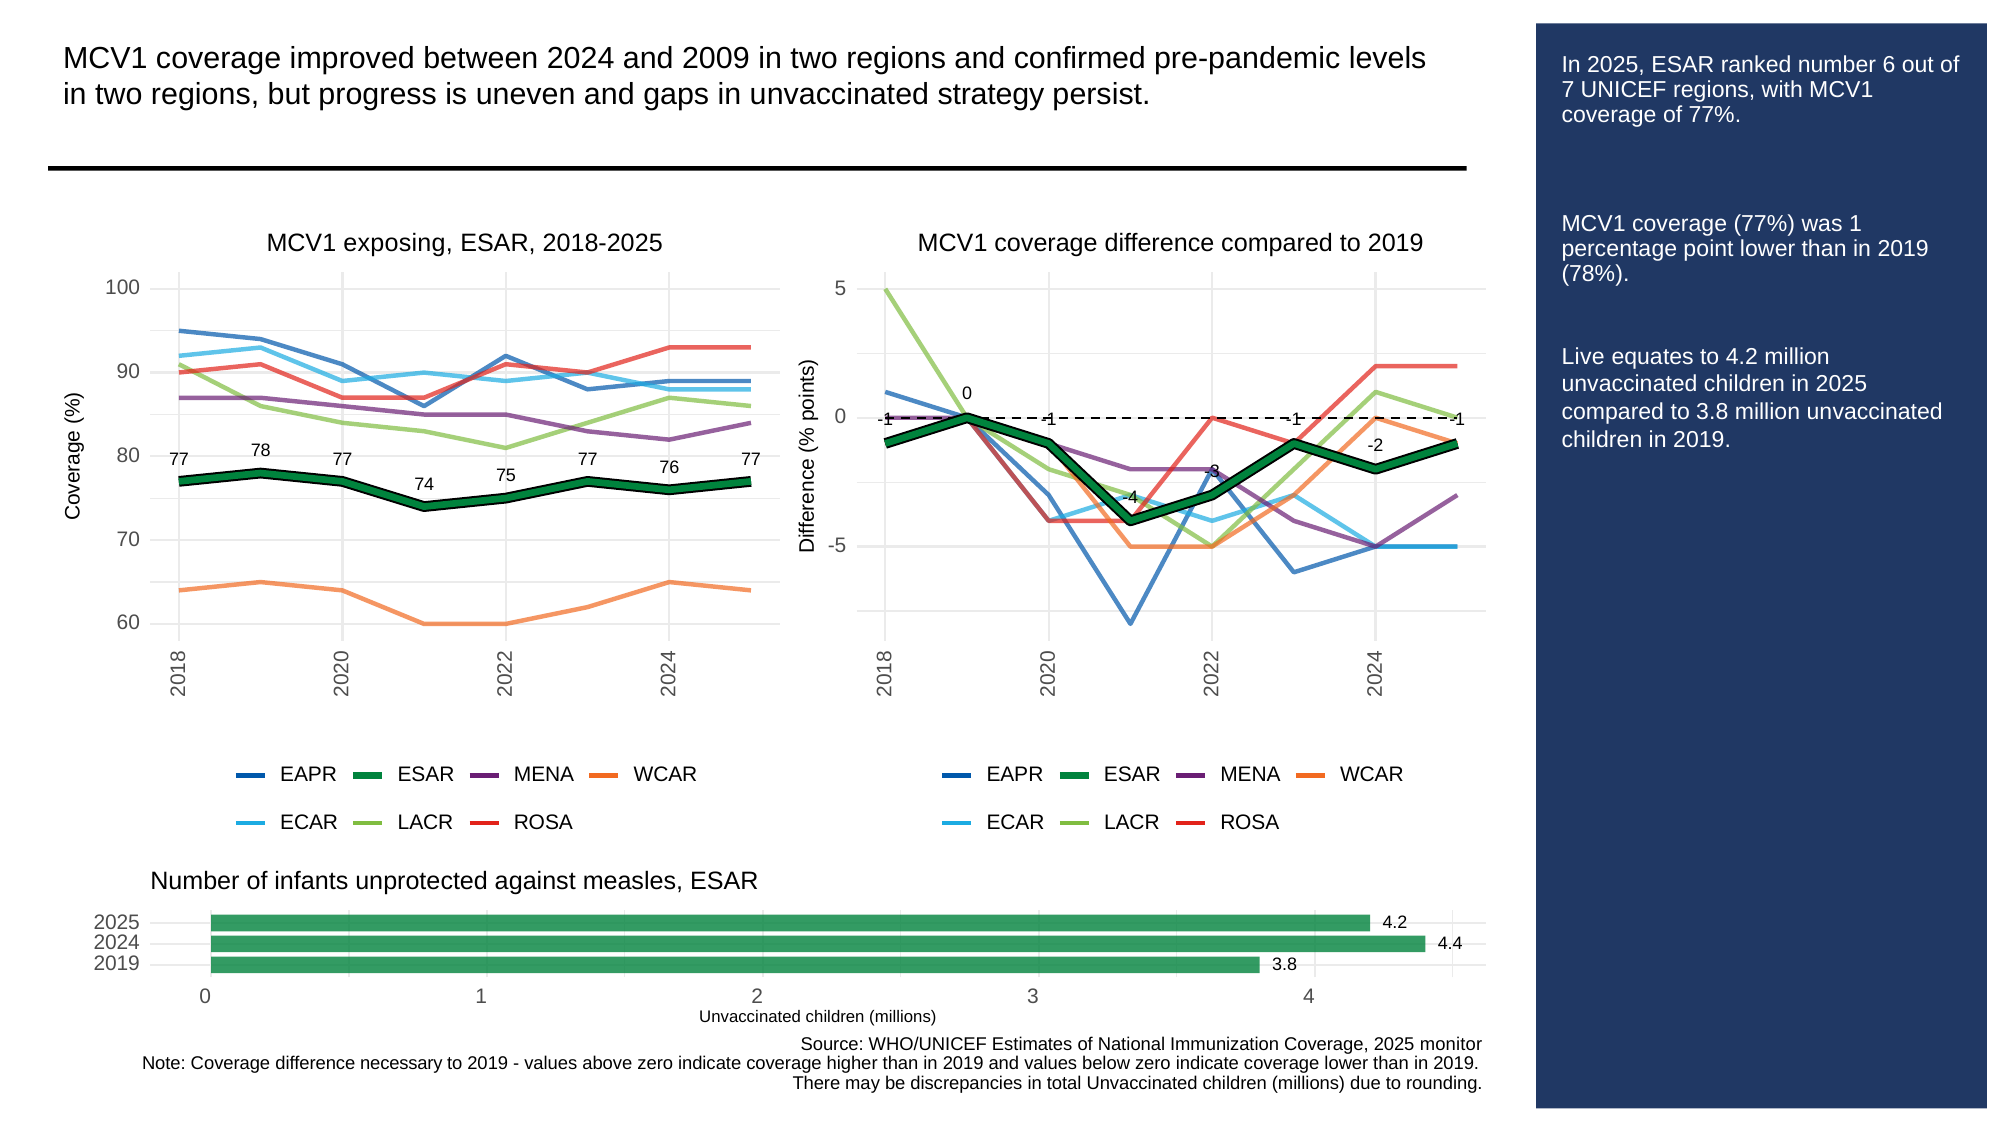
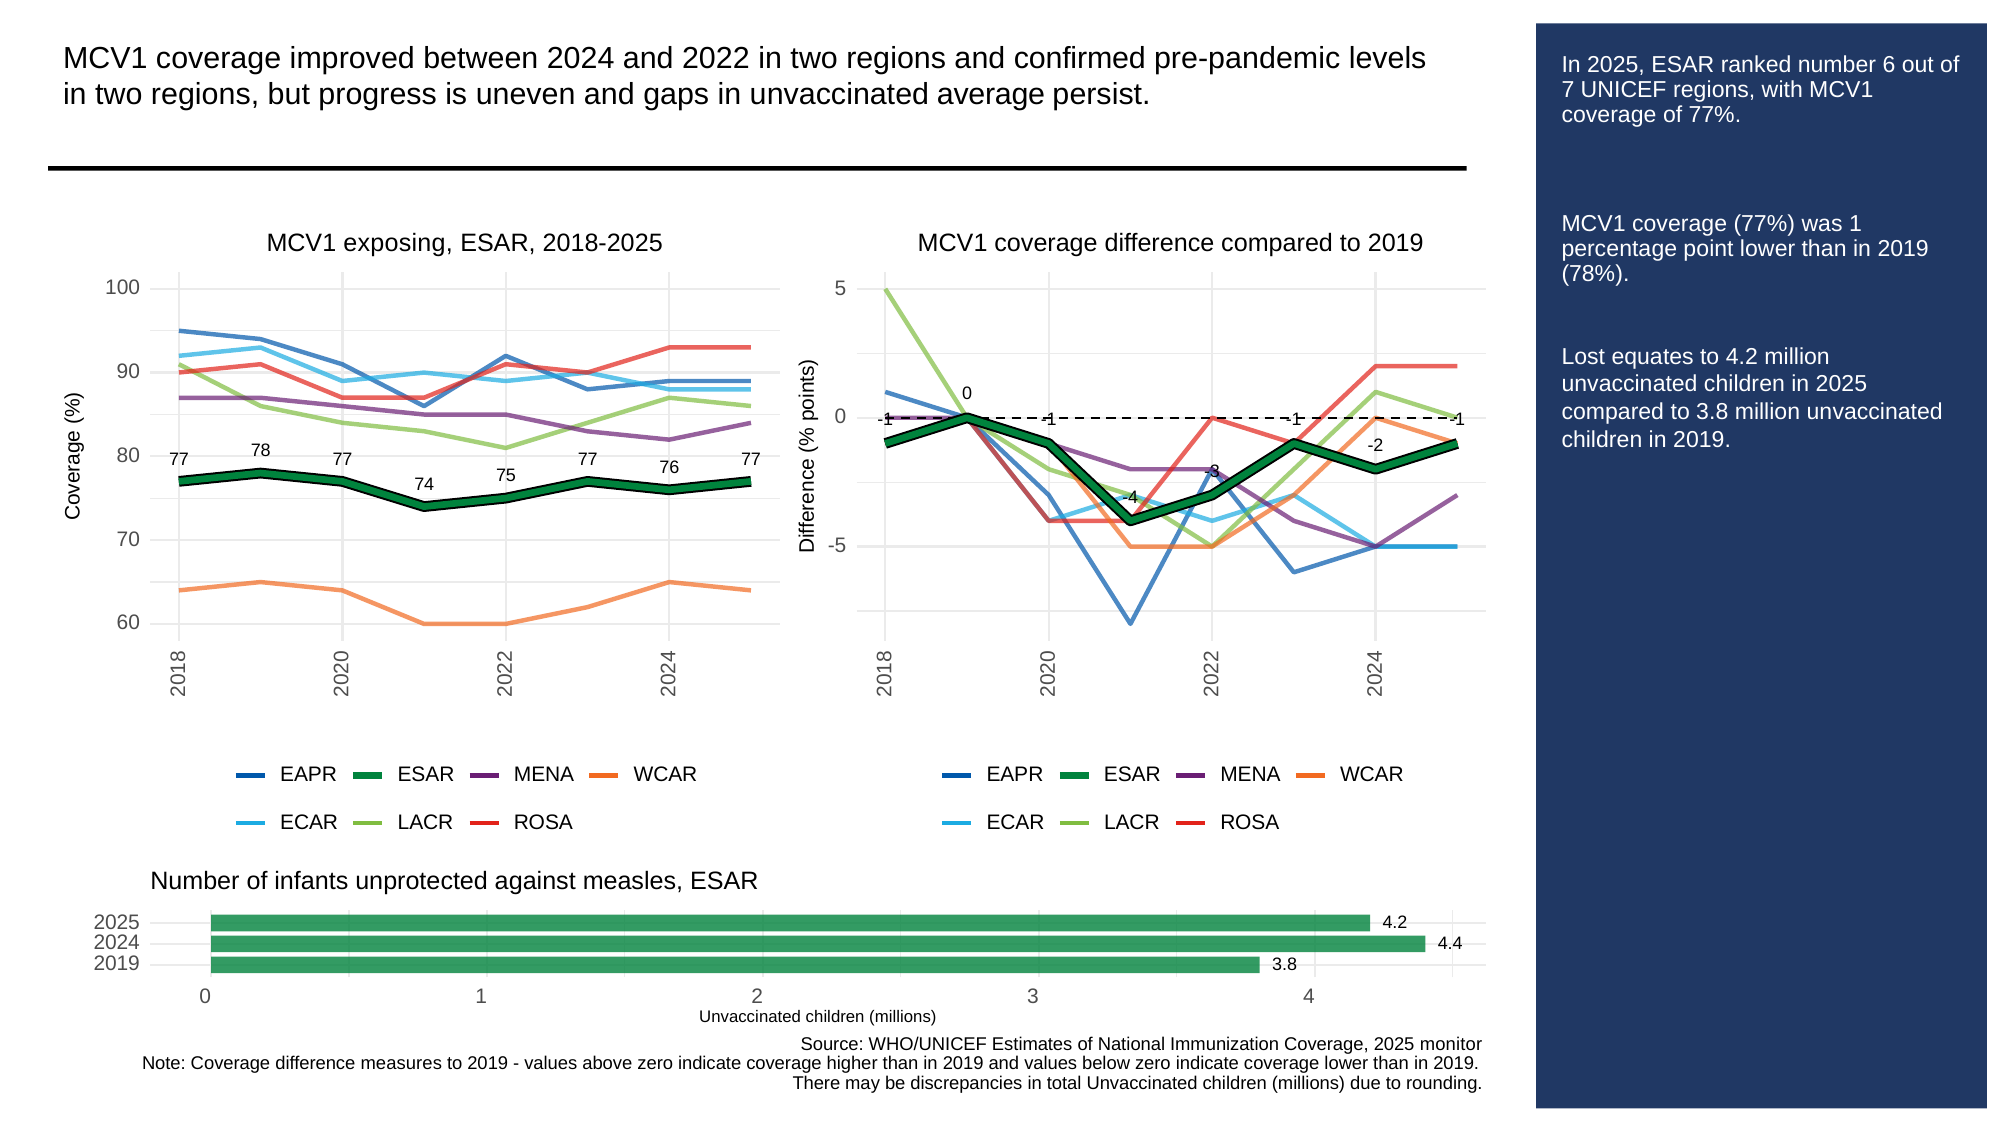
2009: 2009 -> 2022 (716, 58)
strategy: strategy -> average (991, 94)
Live: Live -> Lost (1583, 356)
necessary: necessary -> measures (401, 1064)
